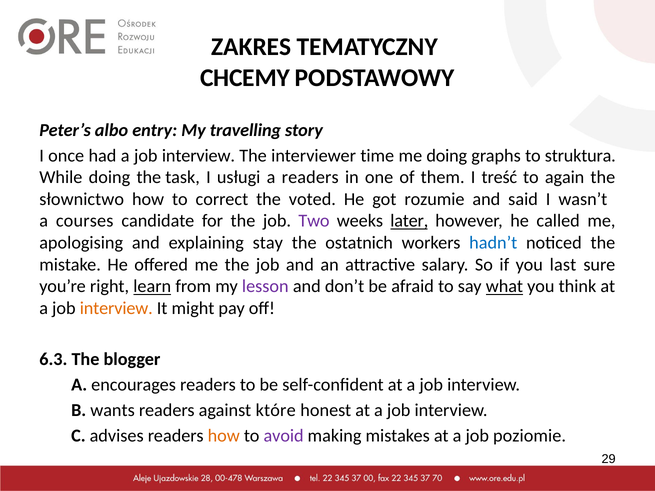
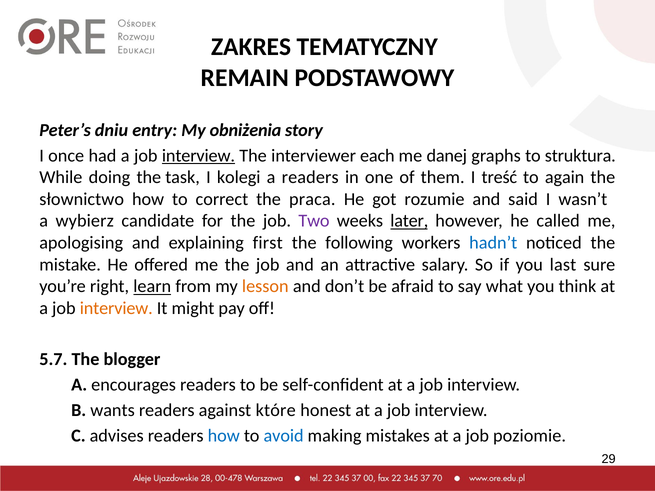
CHCEMY: CHCEMY -> REMAIN (245, 78)
albo: albo -> dniu (112, 130)
travelling: travelling -> obniżenia (245, 130)
interview underline: none -> present (198, 156)
time: time -> each (377, 156)
me doing: doing -> danej (447, 156)
usługi: usługi -> kolegi (239, 177)
voted: voted -> praca (312, 199)
courses: courses -> wybierz (85, 221)
stay: stay -> first (268, 243)
ostatnich: ostatnich -> following (359, 243)
lesson colour: purple -> orange (265, 287)
what underline: present -> none (504, 287)
6.3: 6.3 -> 5.7 (53, 359)
how colour: orange -> blue (224, 436)
avoid colour: purple -> blue (284, 436)
